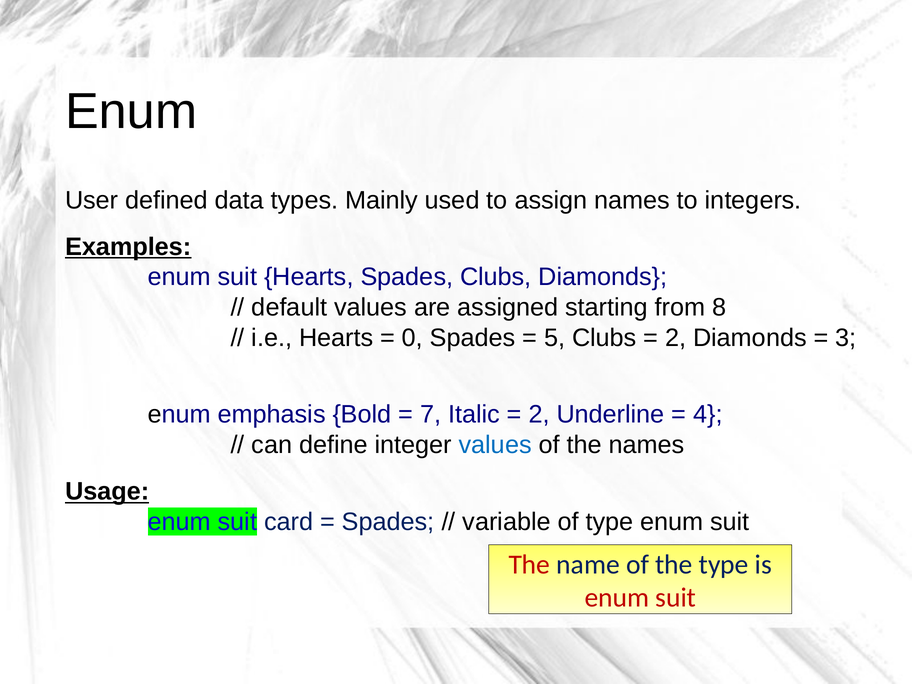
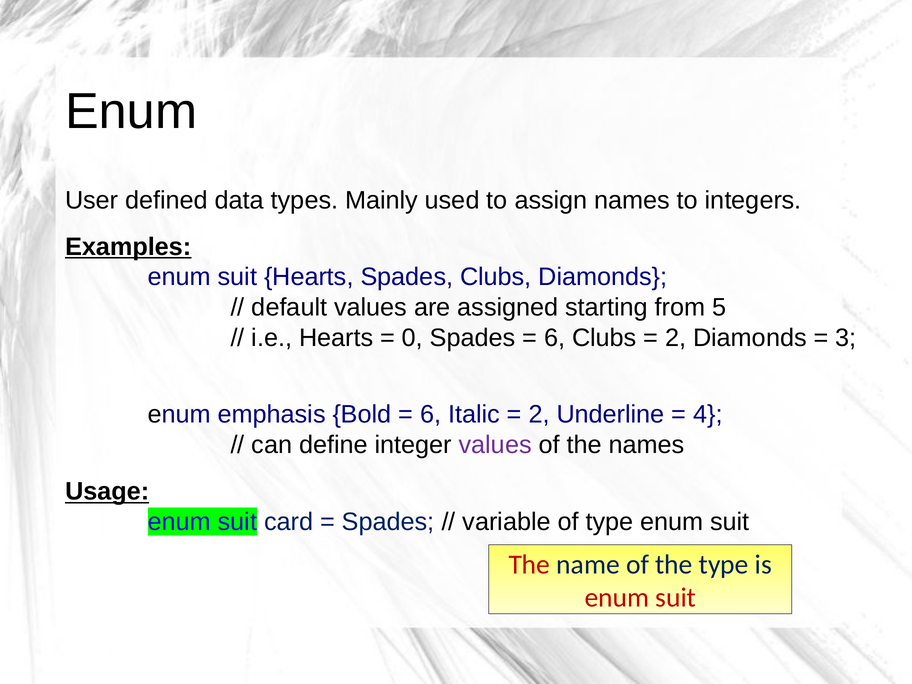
8: 8 -> 5 (719, 307)
5: 5 -> 6 (555, 338)
7: 7 -> 6 (431, 415)
values colour: blue -> purple (495, 445)
